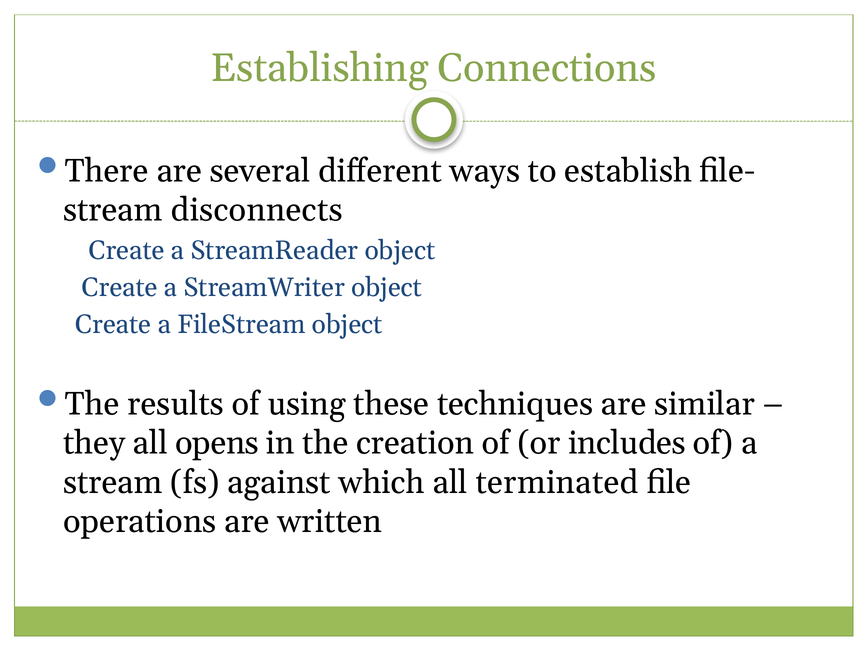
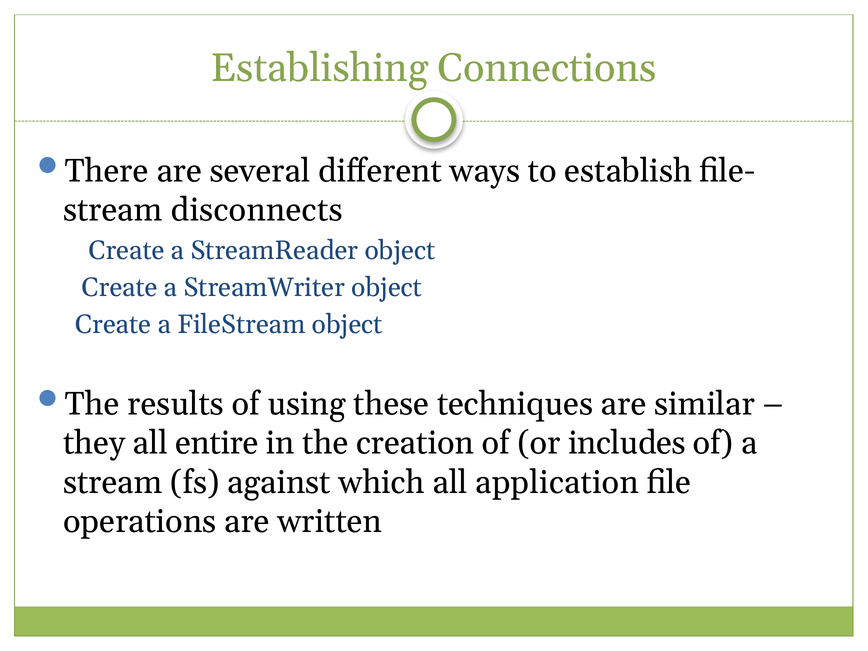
opens: opens -> entire (217, 443)
terminated: terminated -> application (557, 482)
